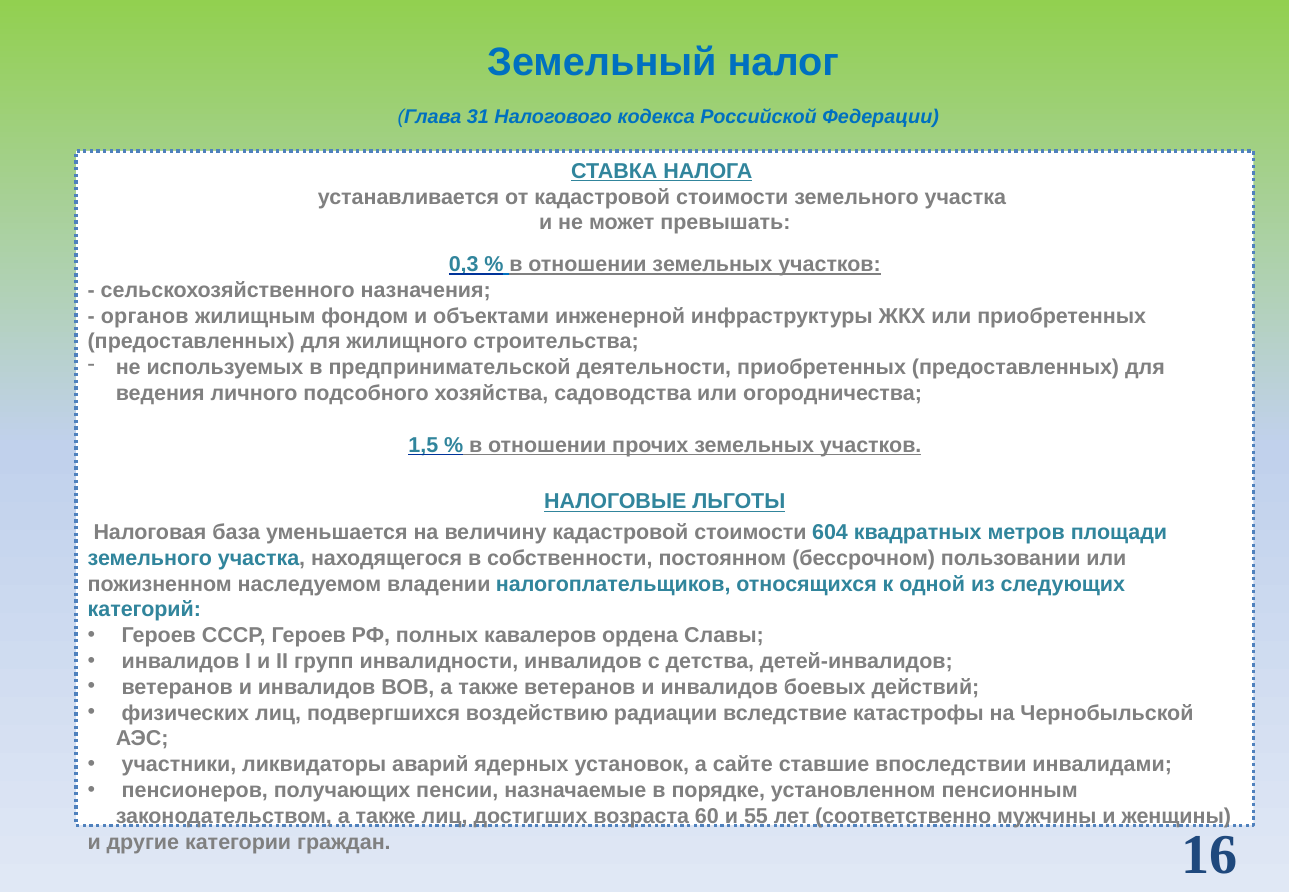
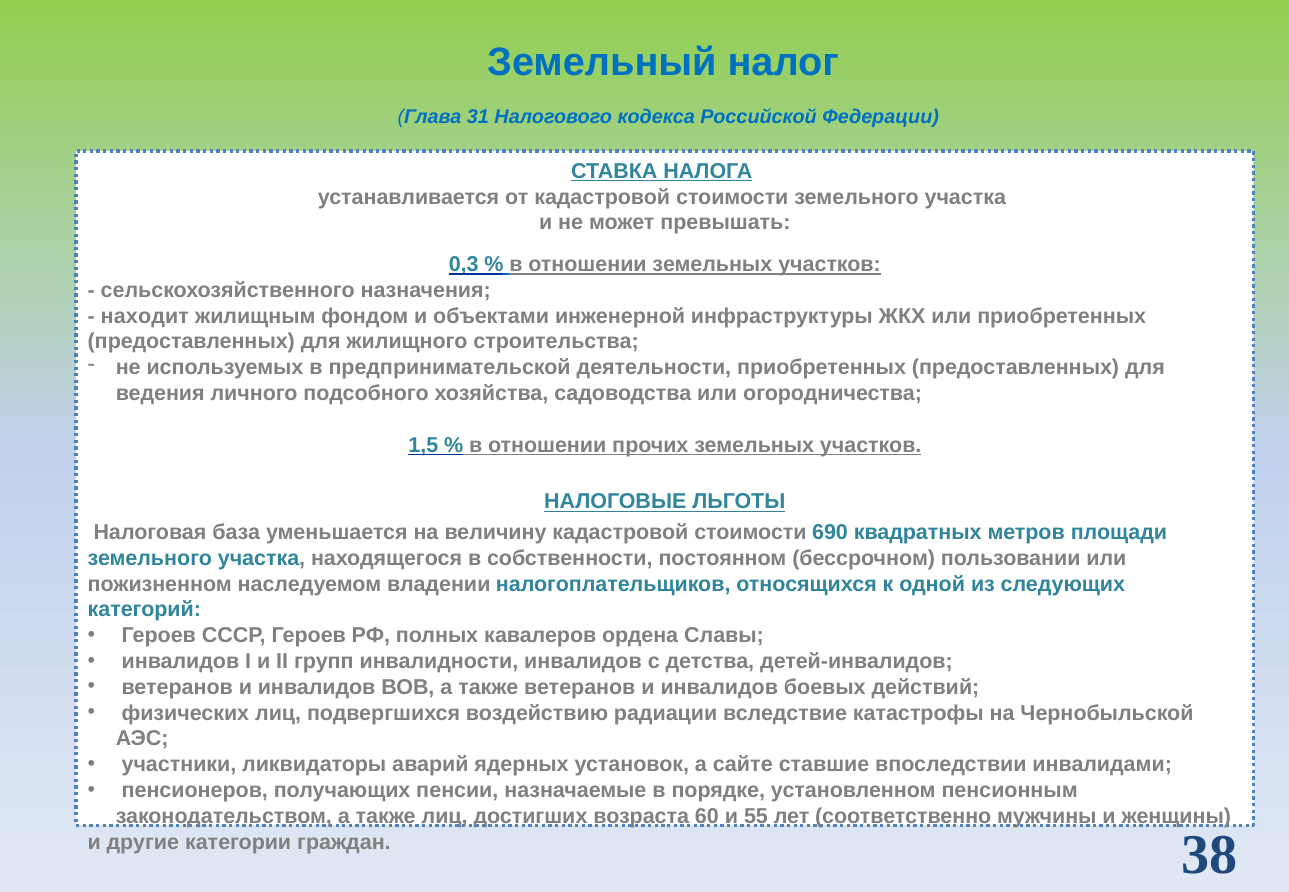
органов: органов -> находит (145, 316)
604: 604 -> 690 (830, 533)
16: 16 -> 38 (1209, 856)
